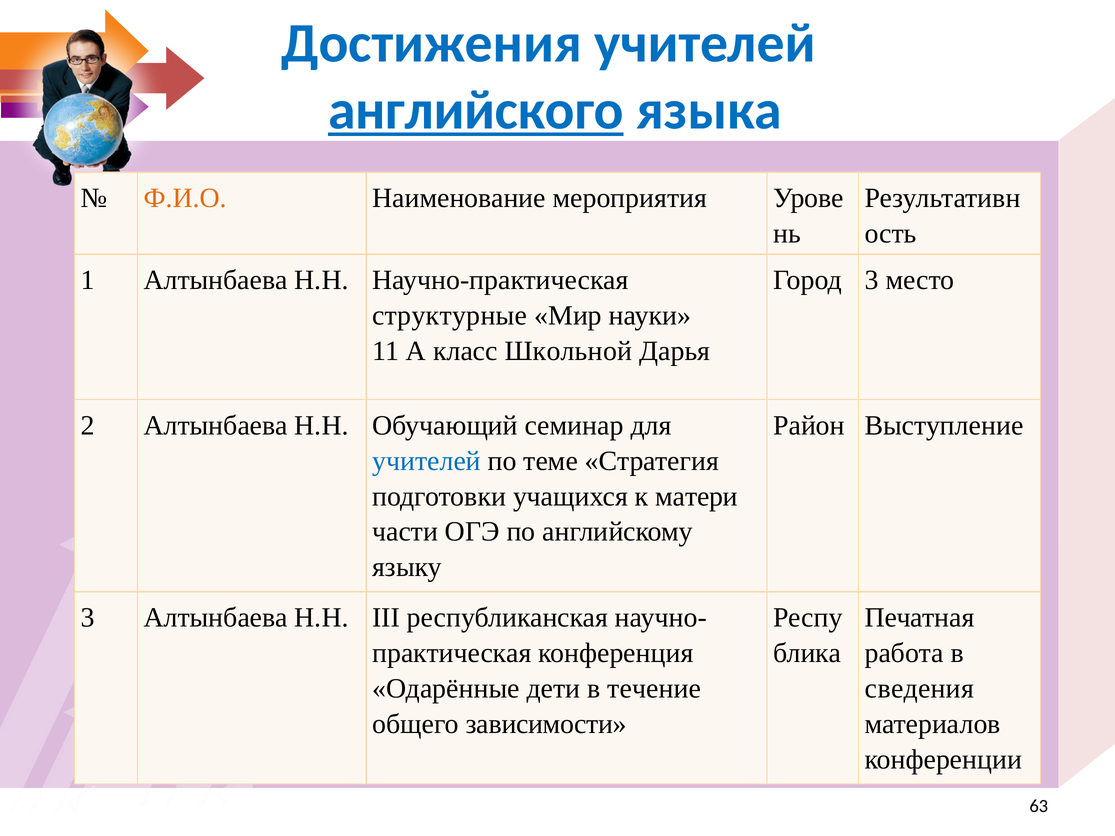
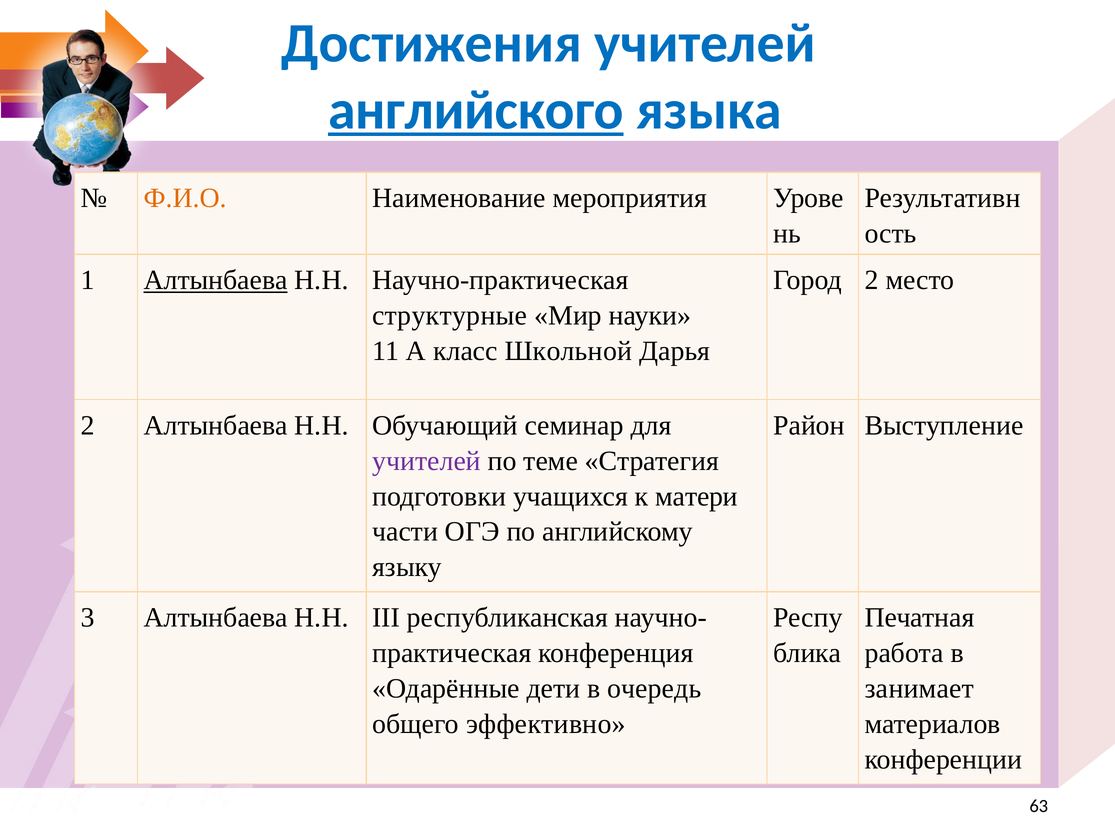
Алтынбаева underline: none -> present (216, 280)
Город 3: 3 -> 2 (872, 280)
учителей colour: blue -> purple (427, 461)
течение: течение -> очередь (654, 689)
сведения: сведения -> занимает (919, 689)
зависимости: зависимости -> эффективно (546, 724)
